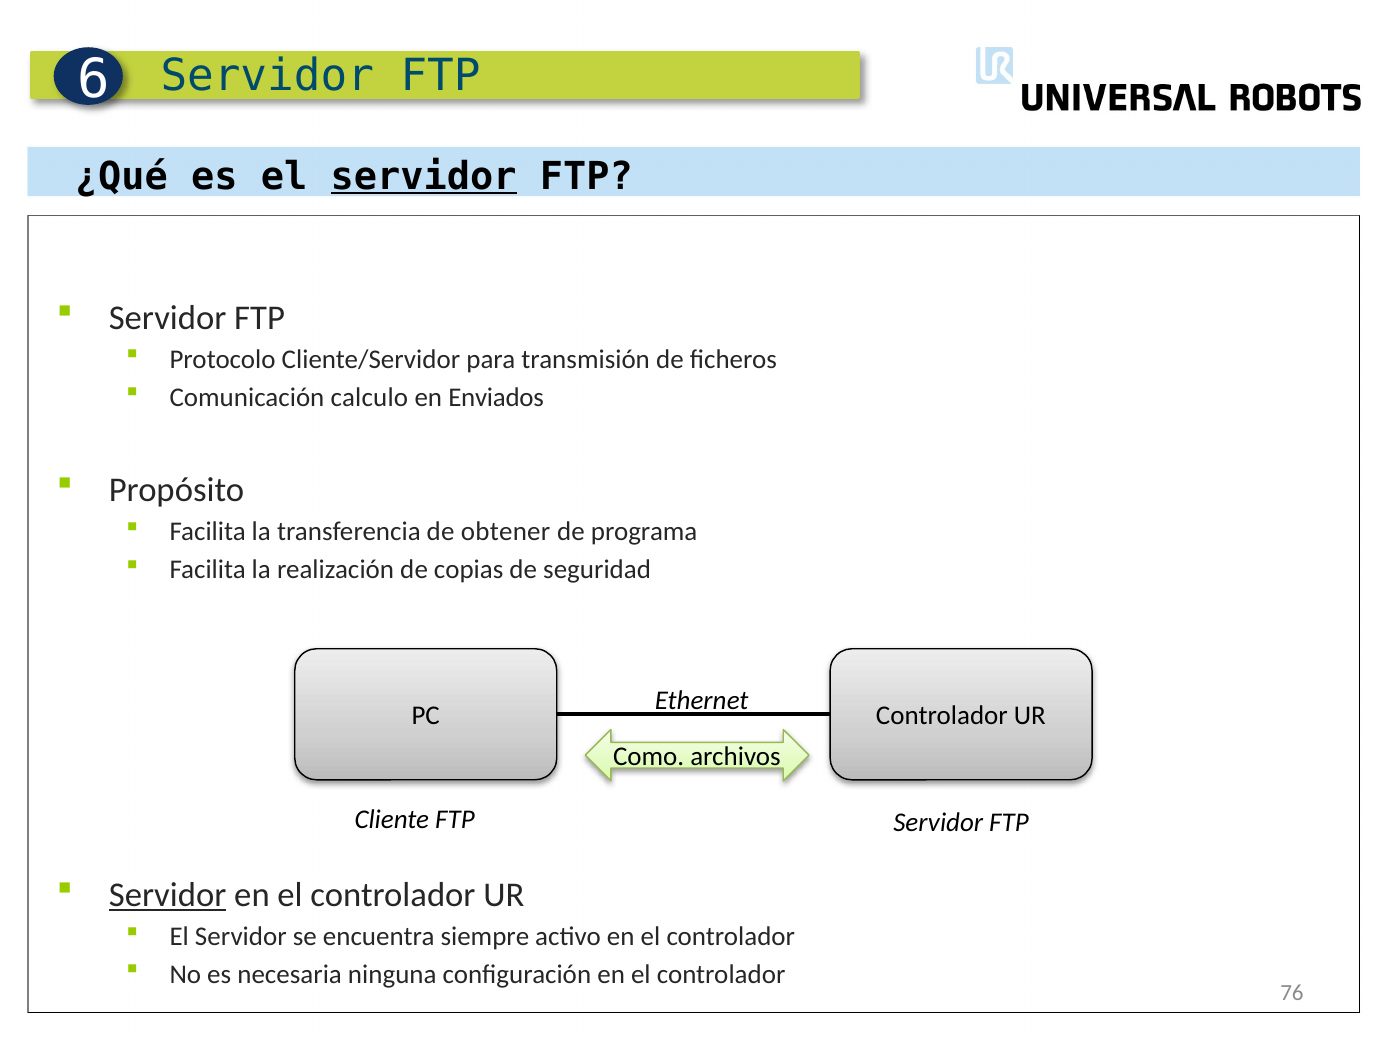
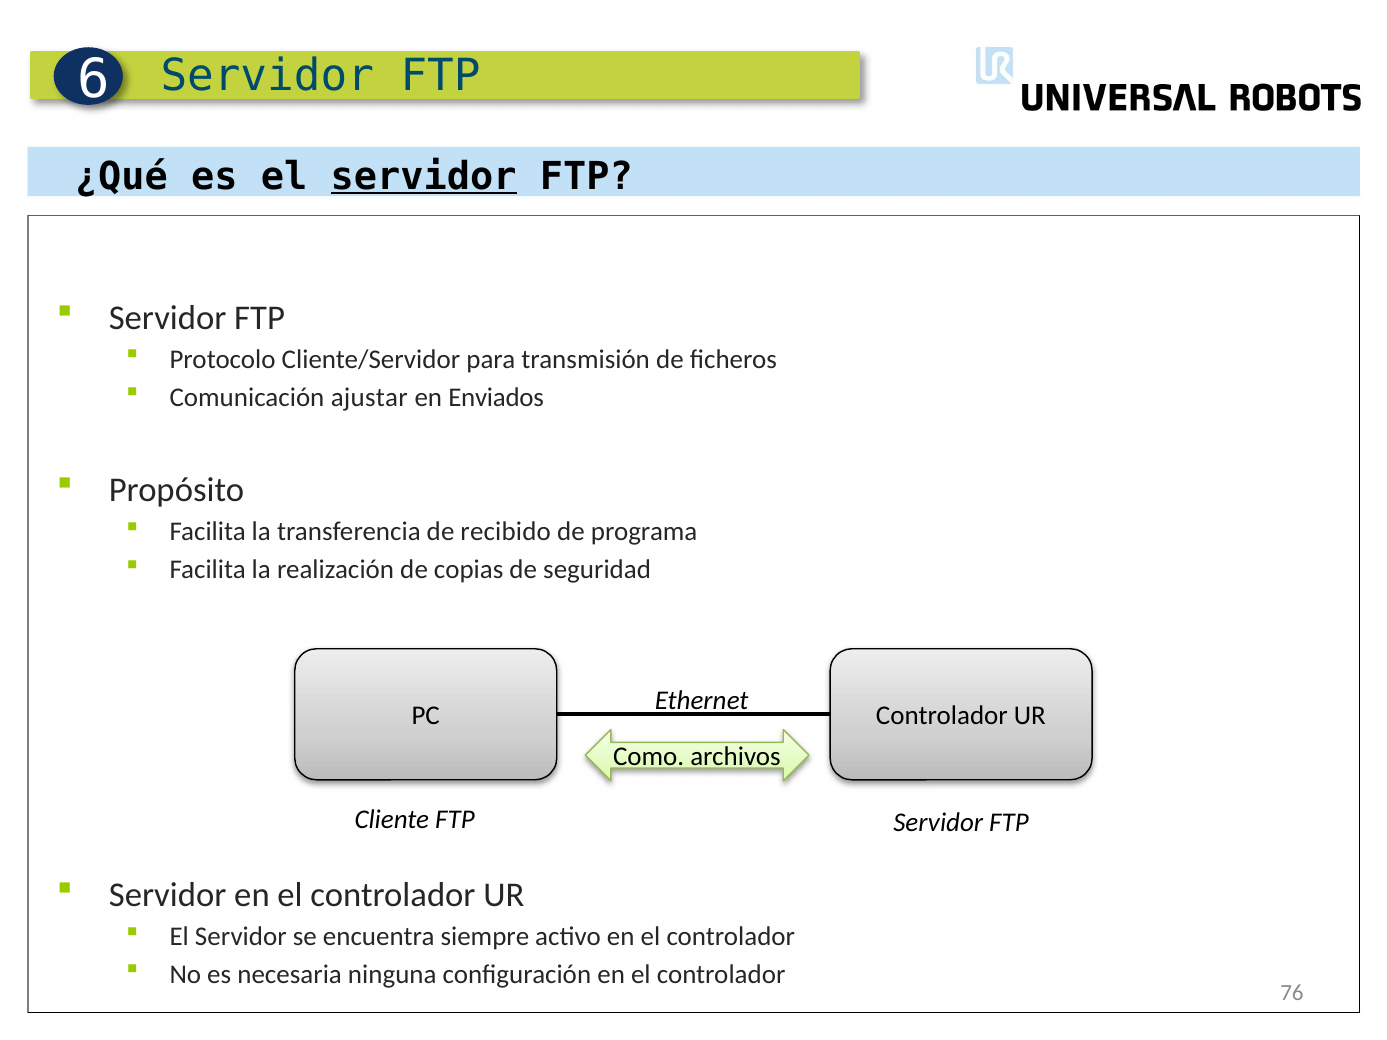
calculo: calculo -> ajustar (369, 397)
obtener: obtener -> recibido (506, 532)
Servidor underline: present -> none (168, 895)
